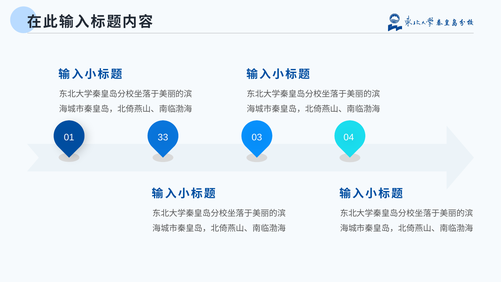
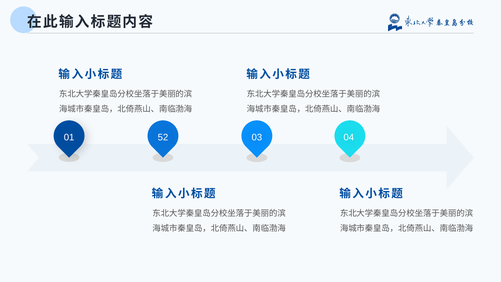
33: 33 -> 52 (163, 137)
